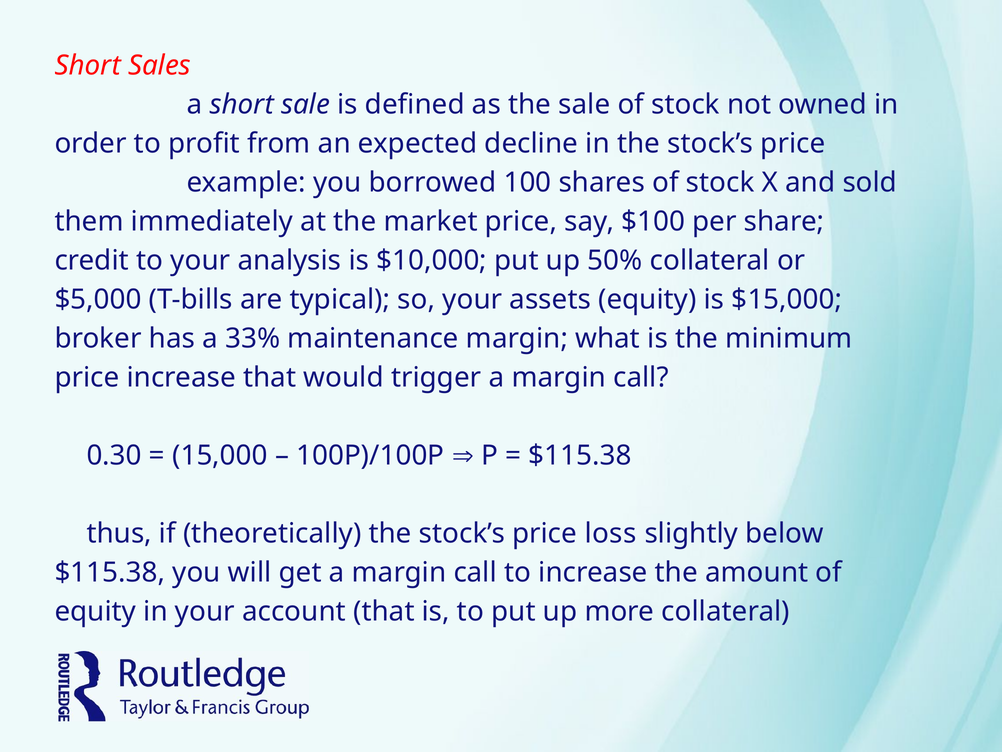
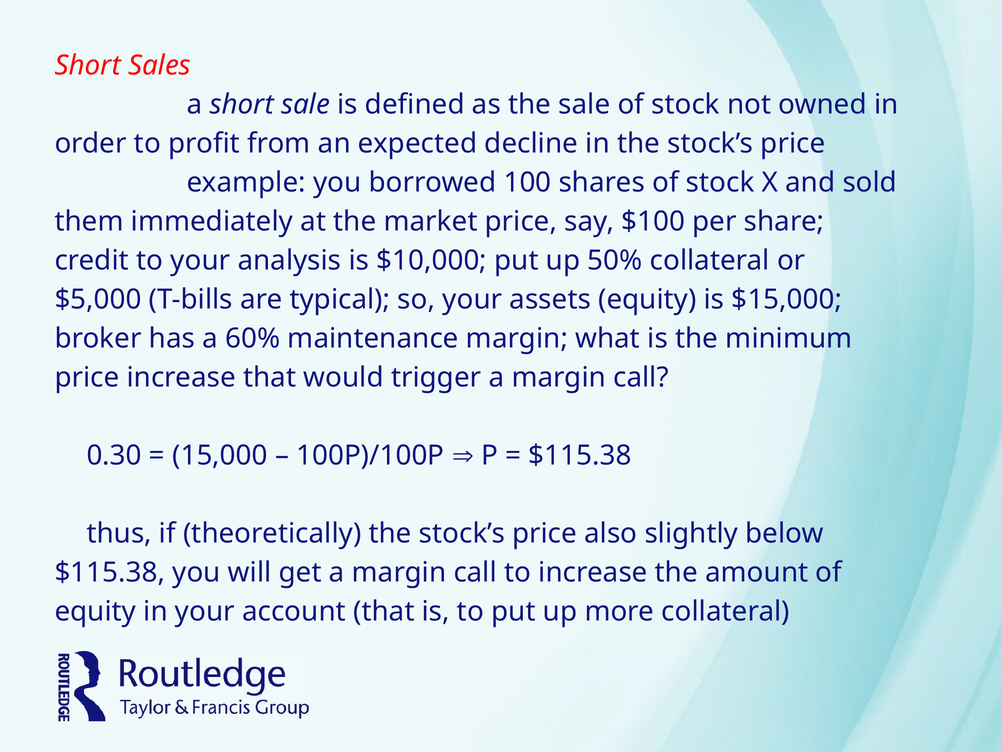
33%: 33% -> 60% (253, 338)
loss: loss -> also (611, 533)
